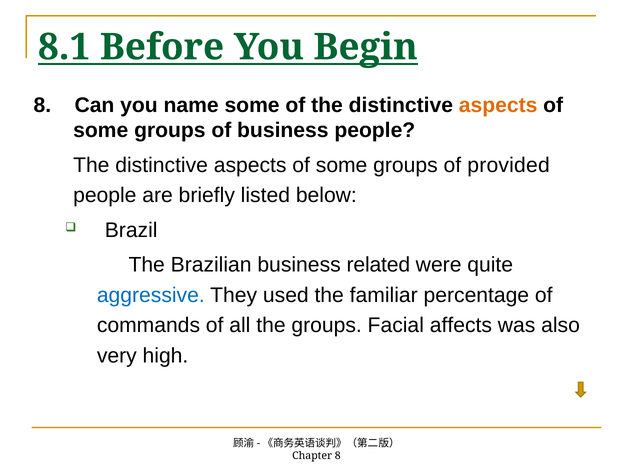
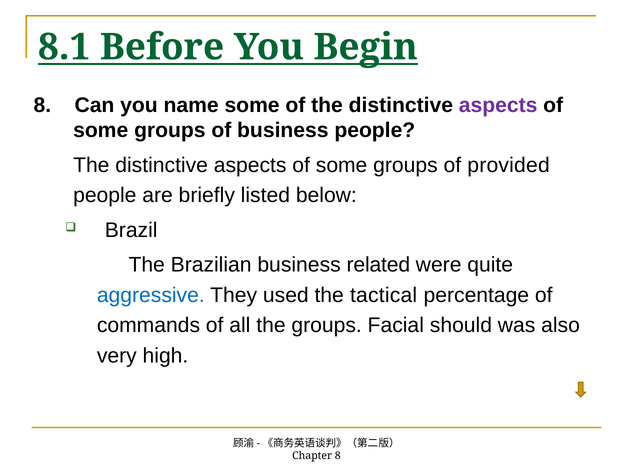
aspects colour: orange -> purple (498, 105)
familiar: familiar -> tactical (384, 295)
affects: affects -> should (461, 325)
